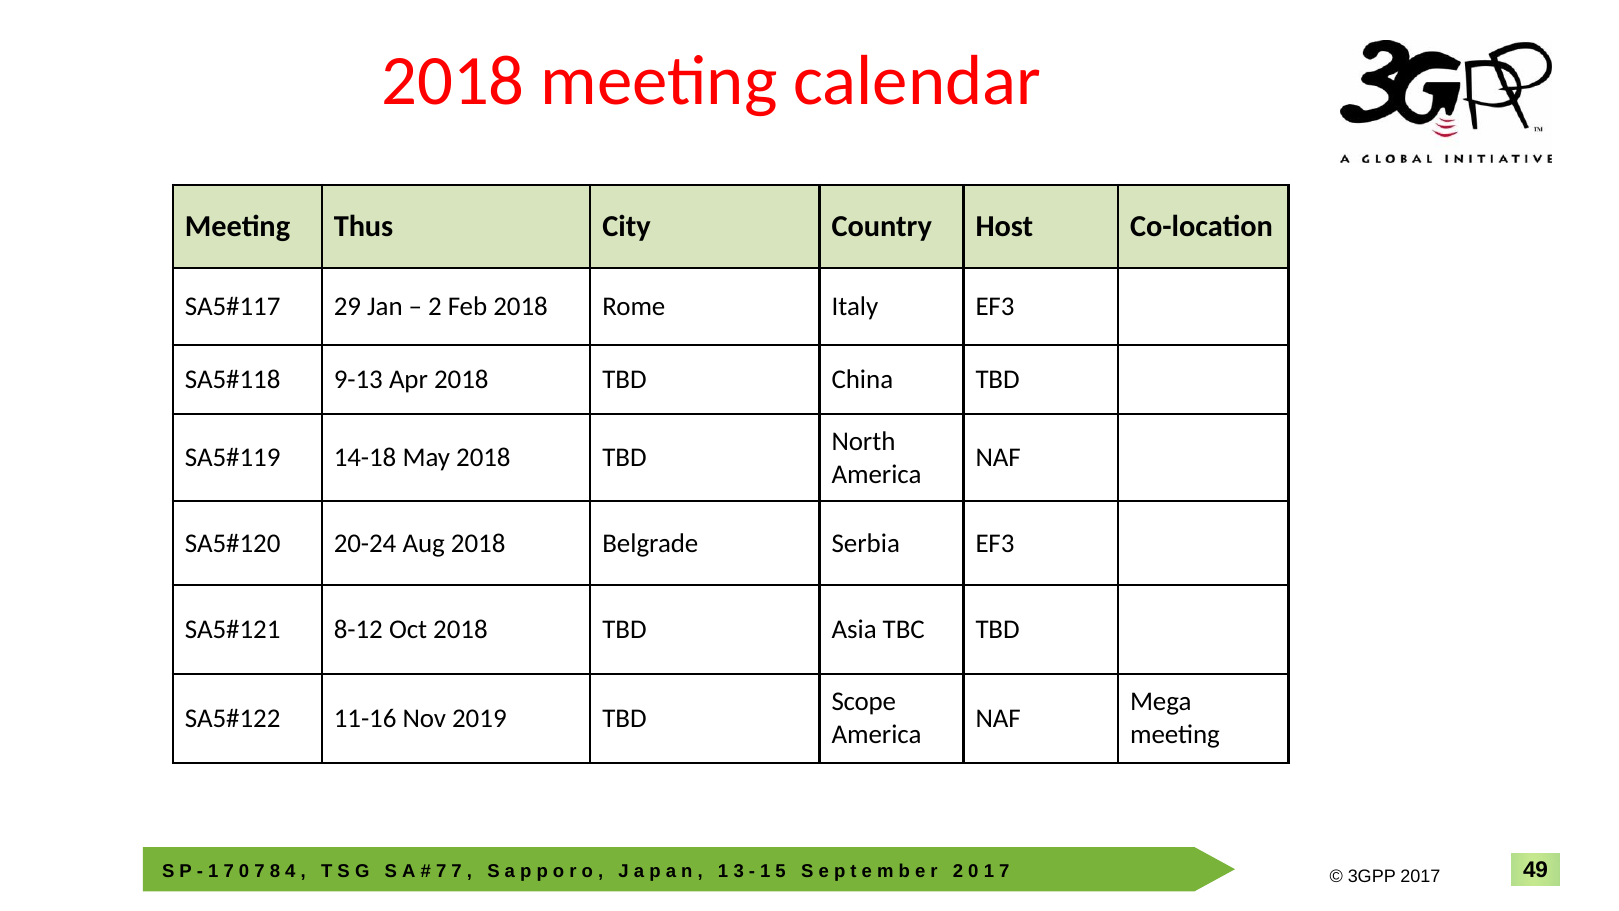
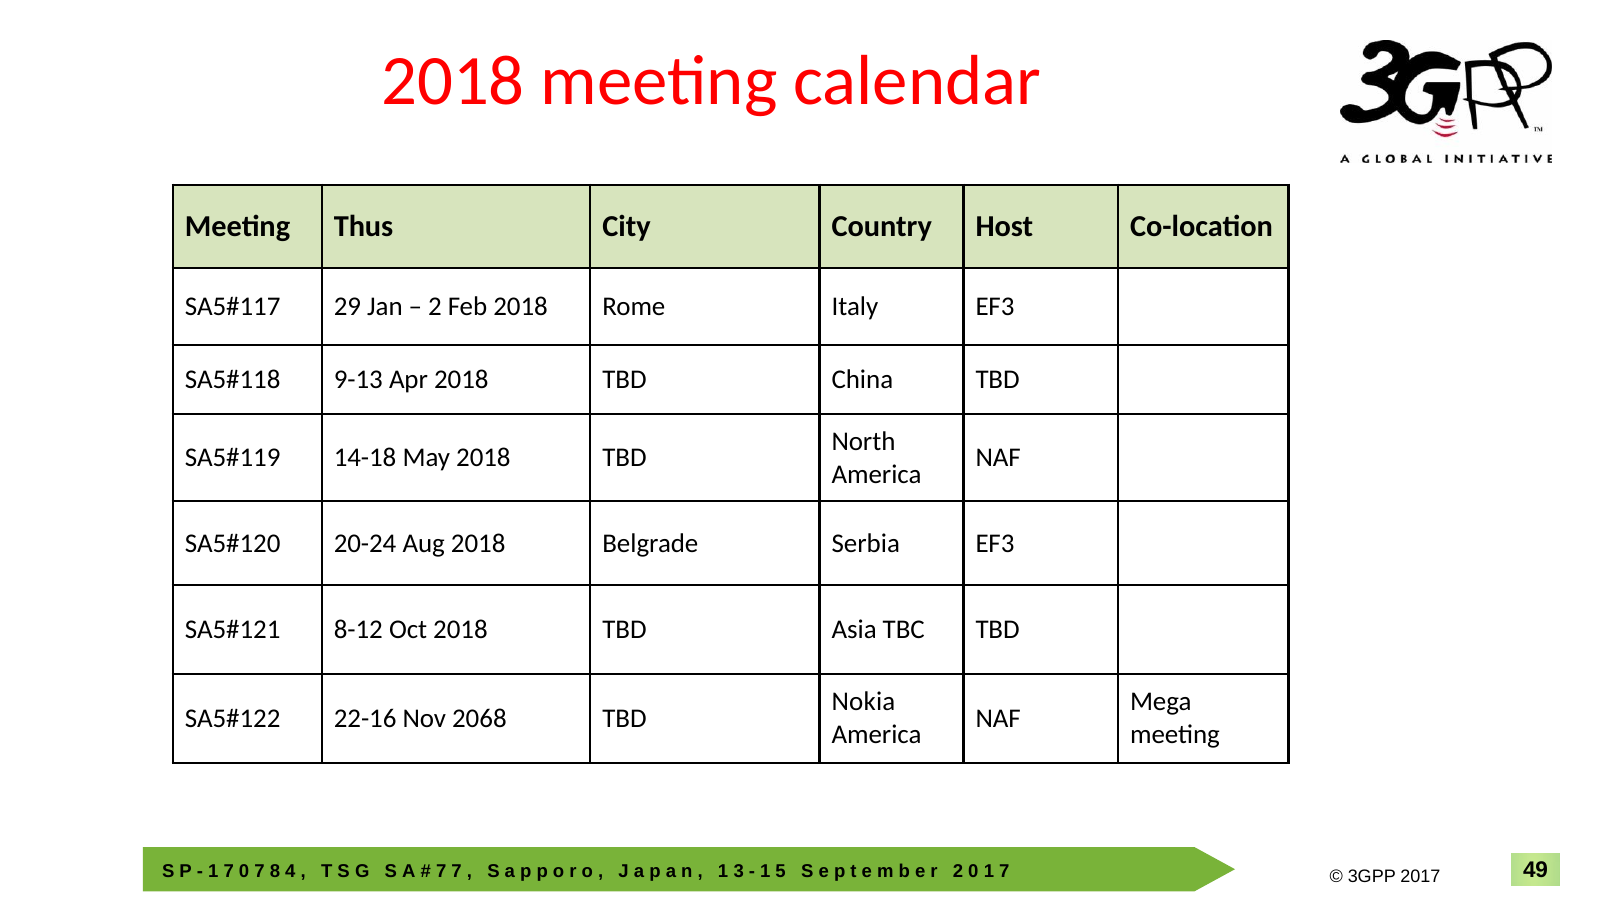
Scope: Scope -> Nokia (863, 702)
11-16: 11-16 -> 22-16 (365, 718)
2019: 2019 -> 2068 (479, 718)
